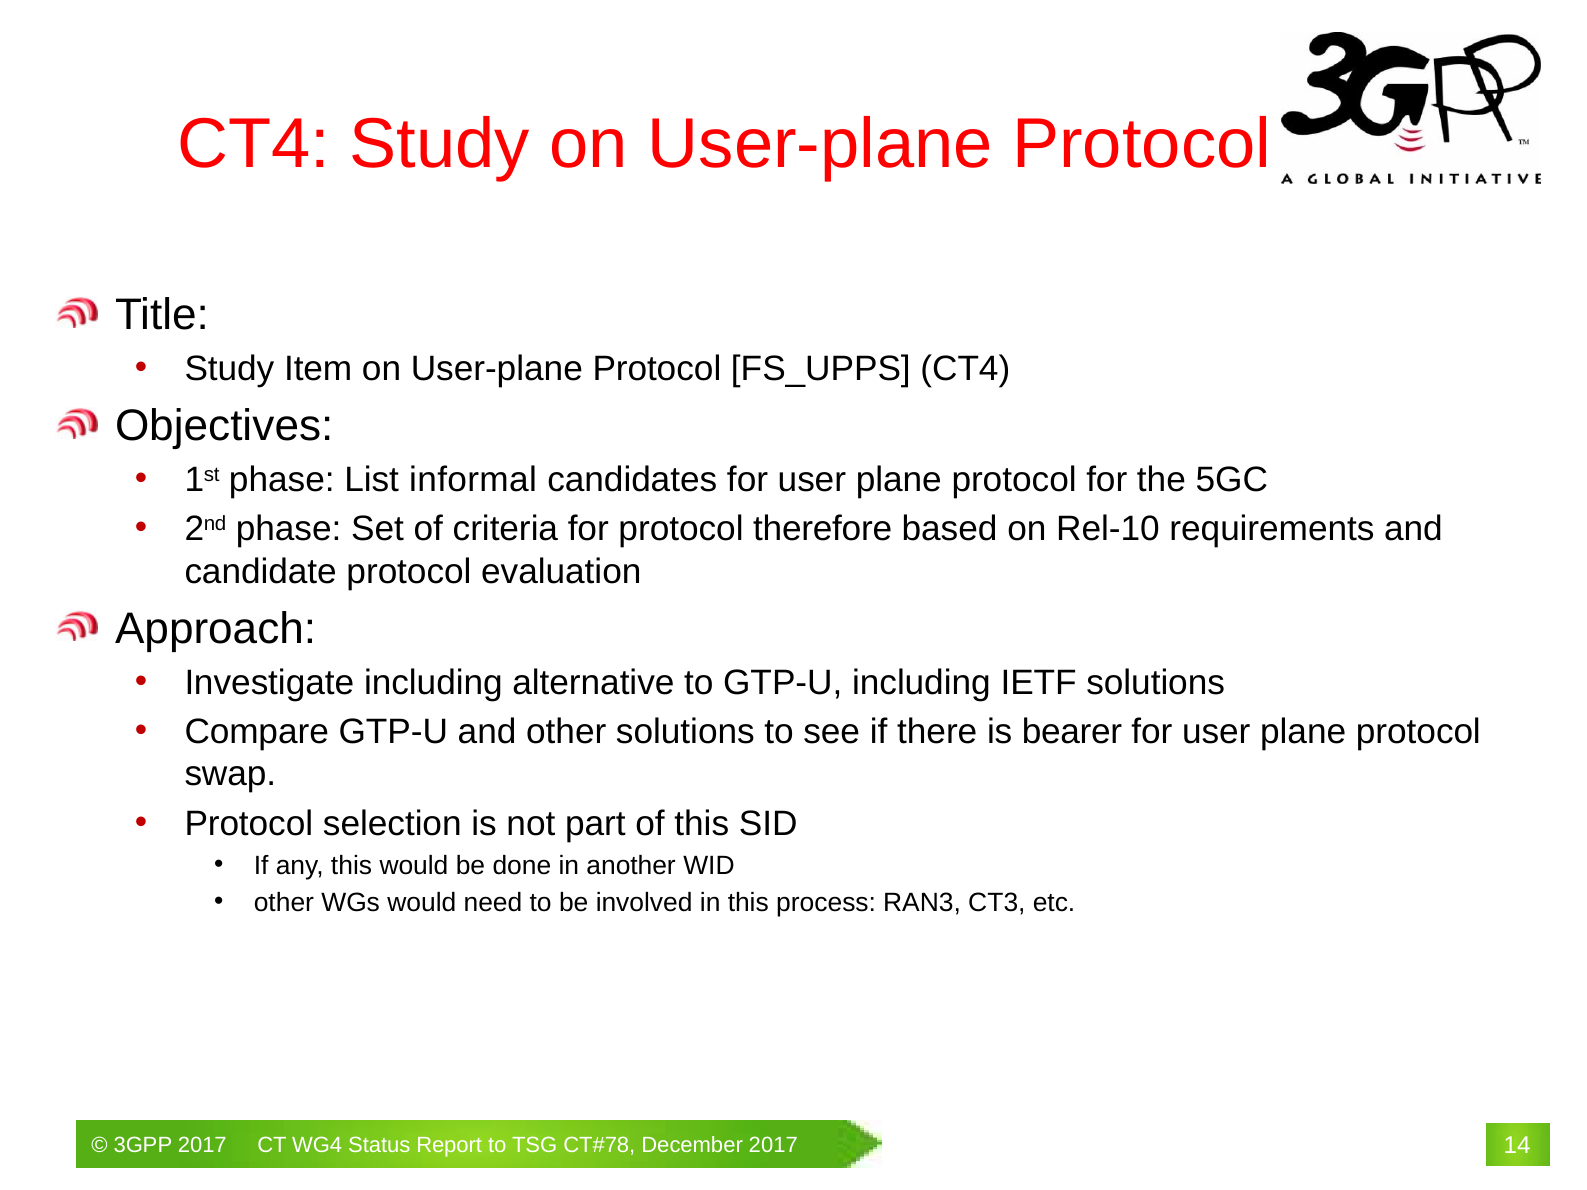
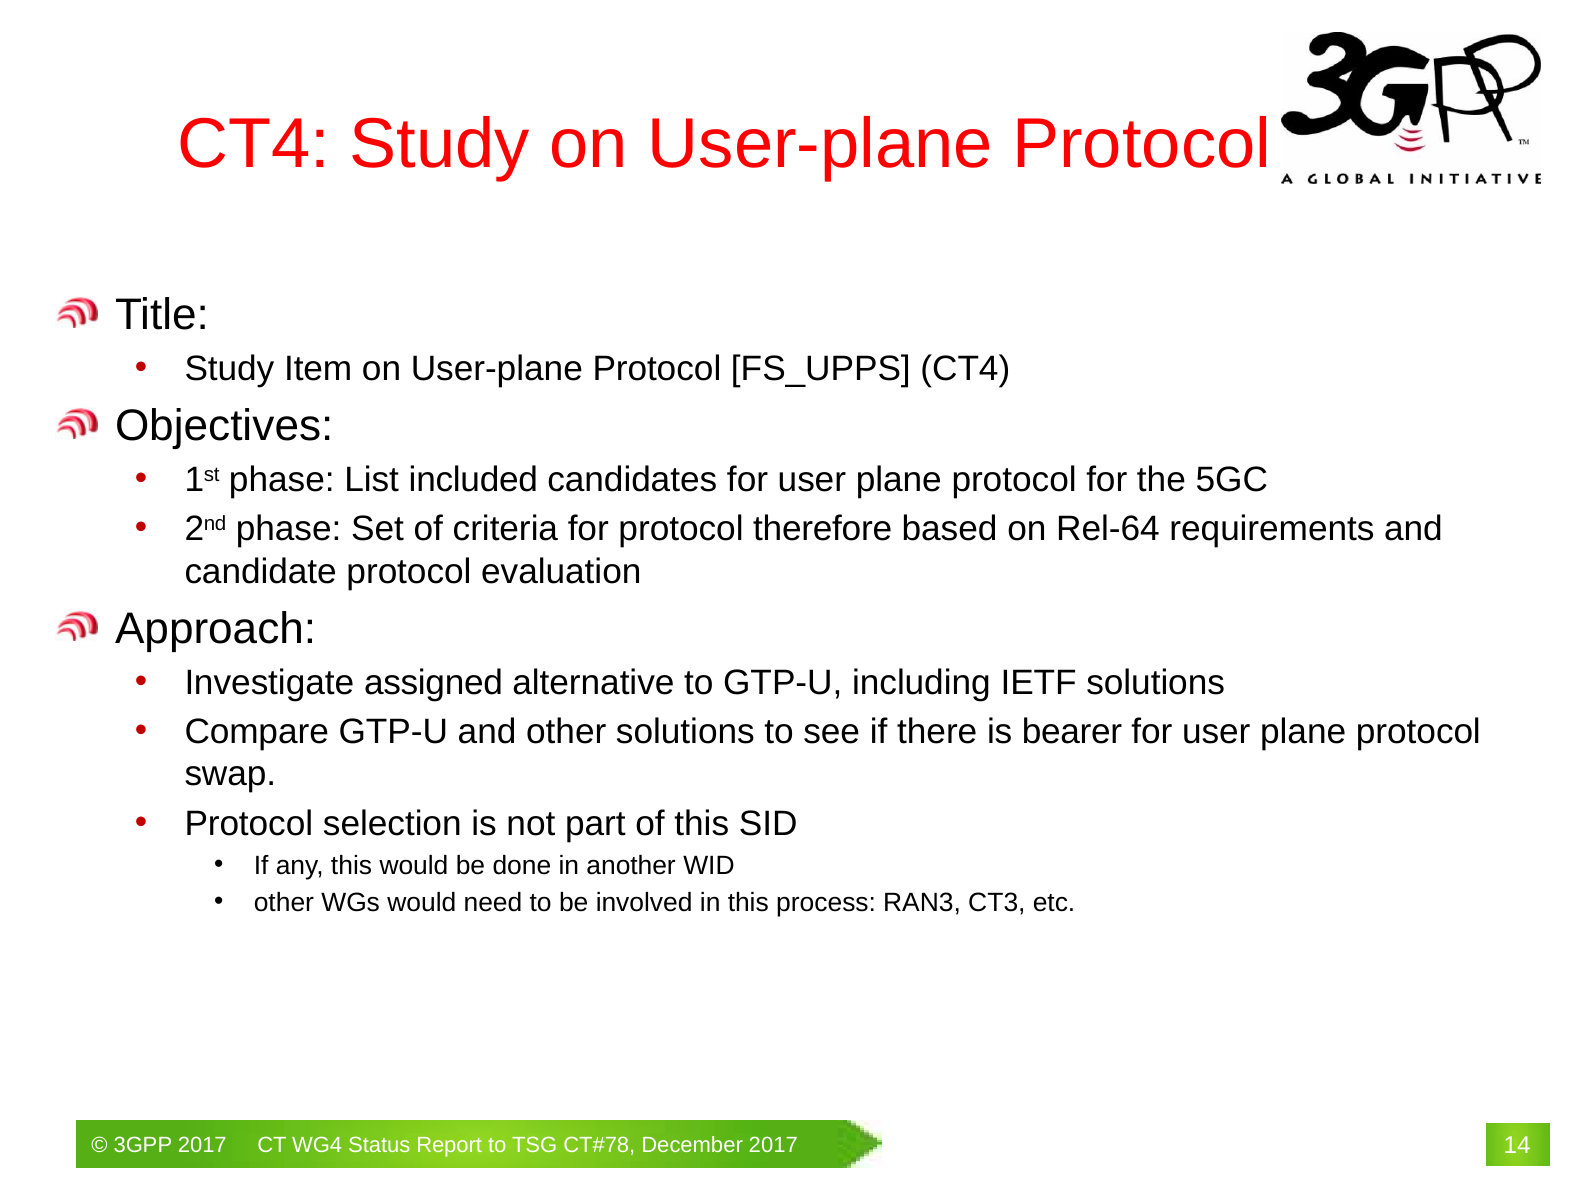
informal: informal -> included (473, 480)
Rel-10: Rel-10 -> Rel-64 (1108, 529)
Investigate including: including -> assigned (434, 683)
